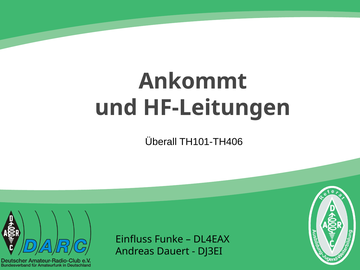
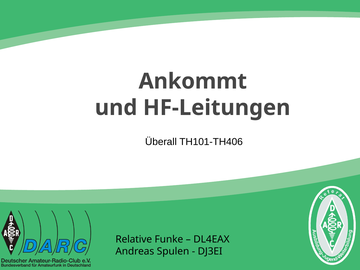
Einfluss: Einfluss -> Relative (134, 239)
Dauert: Dauert -> Spulen (173, 251)
